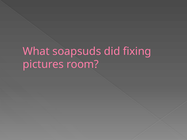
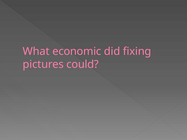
soapsuds: soapsuds -> economic (77, 51)
room: room -> could (83, 64)
